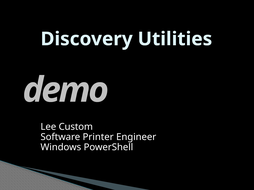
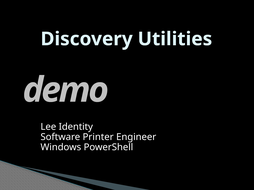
Custom: Custom -> Identity (76, 127)
